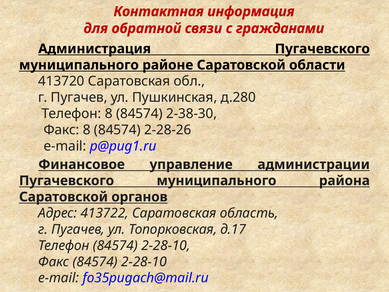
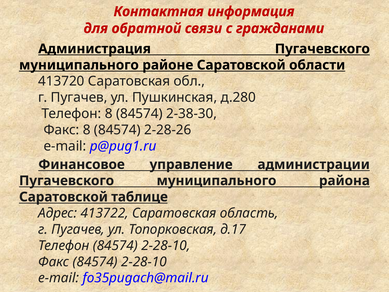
органов: органов -> таблице (140, 197)
